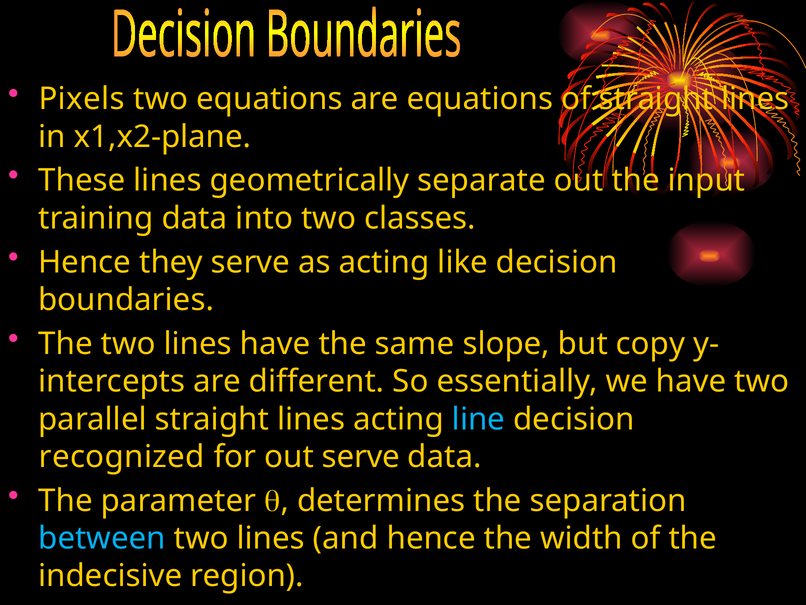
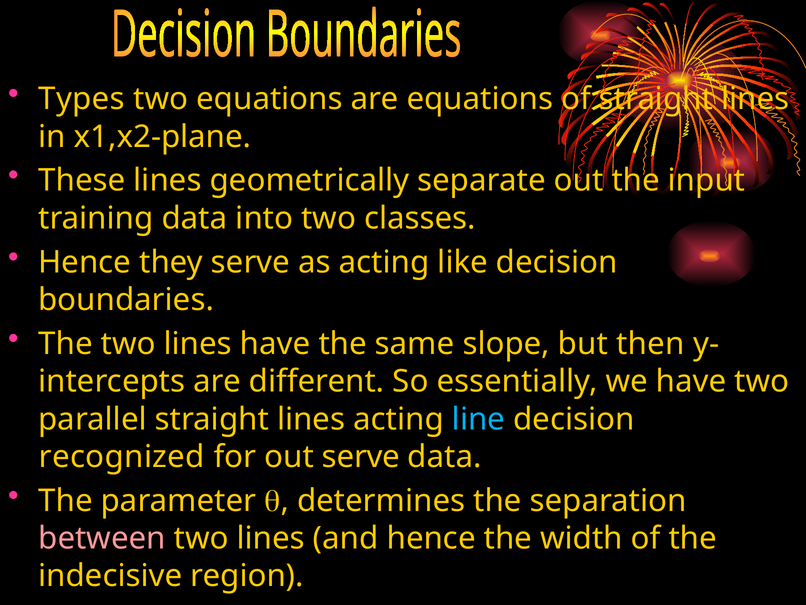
Pixels: Pixels -> Types (82, 99)
copy: copy -> then (650, 344)
between colour: light blue -> pink (102, 538)
